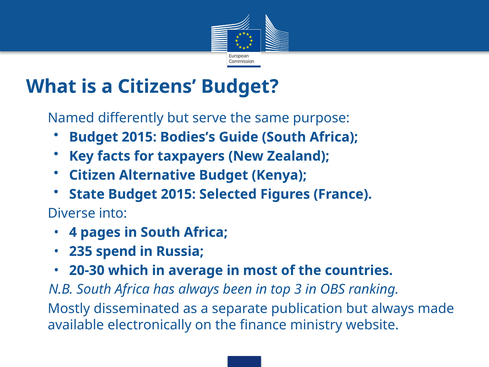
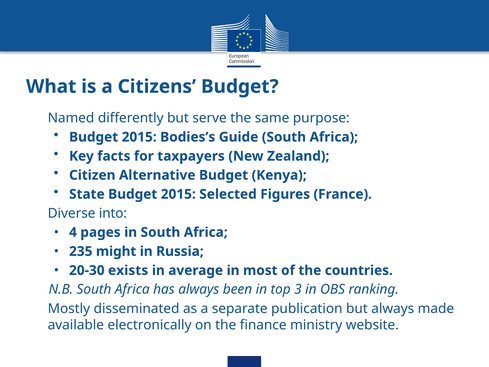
spend: spend -> might (116, 251)
which: which -> exists (128, 270)
